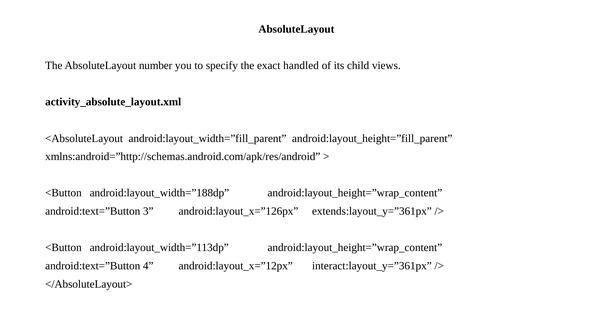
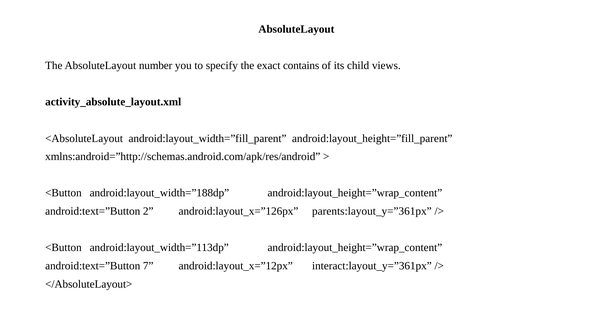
handled: handled -> contains (301, 65)
3: 3 -> 2 (148, 211)
extends:layout_y=”361px: extends:layout_y=”361px -> parents:layout_y=”361px (372, 211)
4: 4 -> 7 (148, 265)
